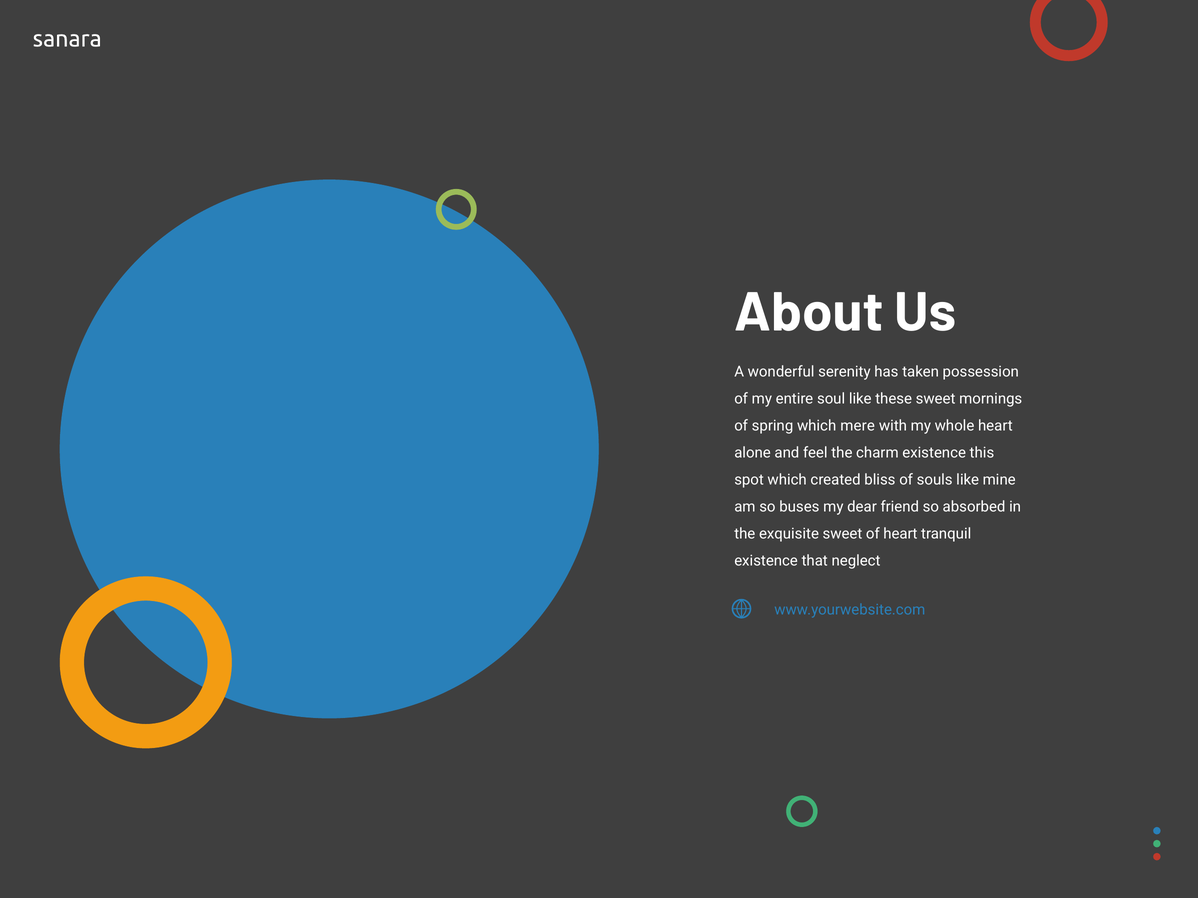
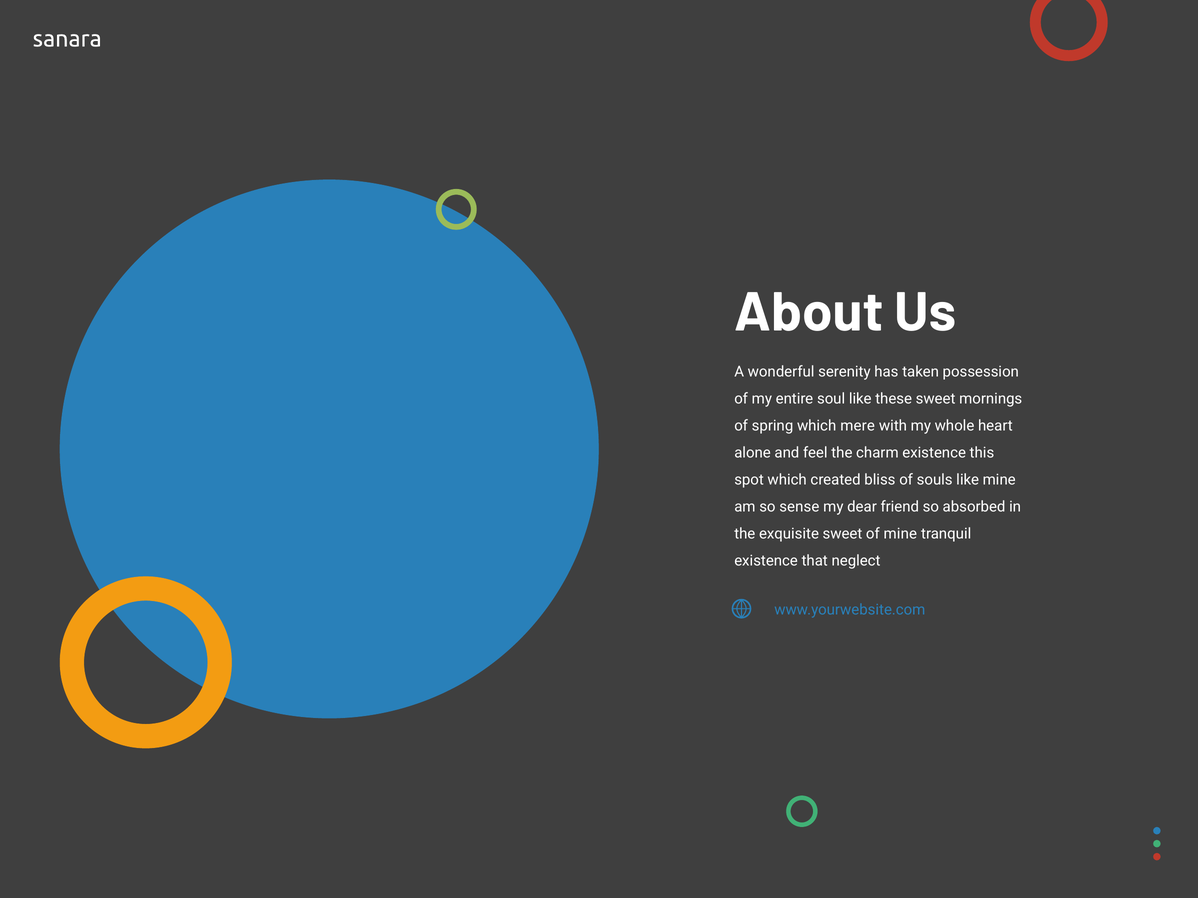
buses: buses -> sense (799, 507)
of heart: heart -> mine (900, 534)
